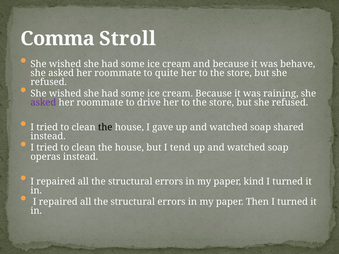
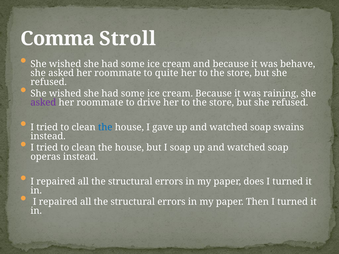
the colour: black -> blue (105, 127)
shared: shared -> swains (289, 127)
I tend: tend -> soap (180, 148)
kind: kind -> does (254, 182)
